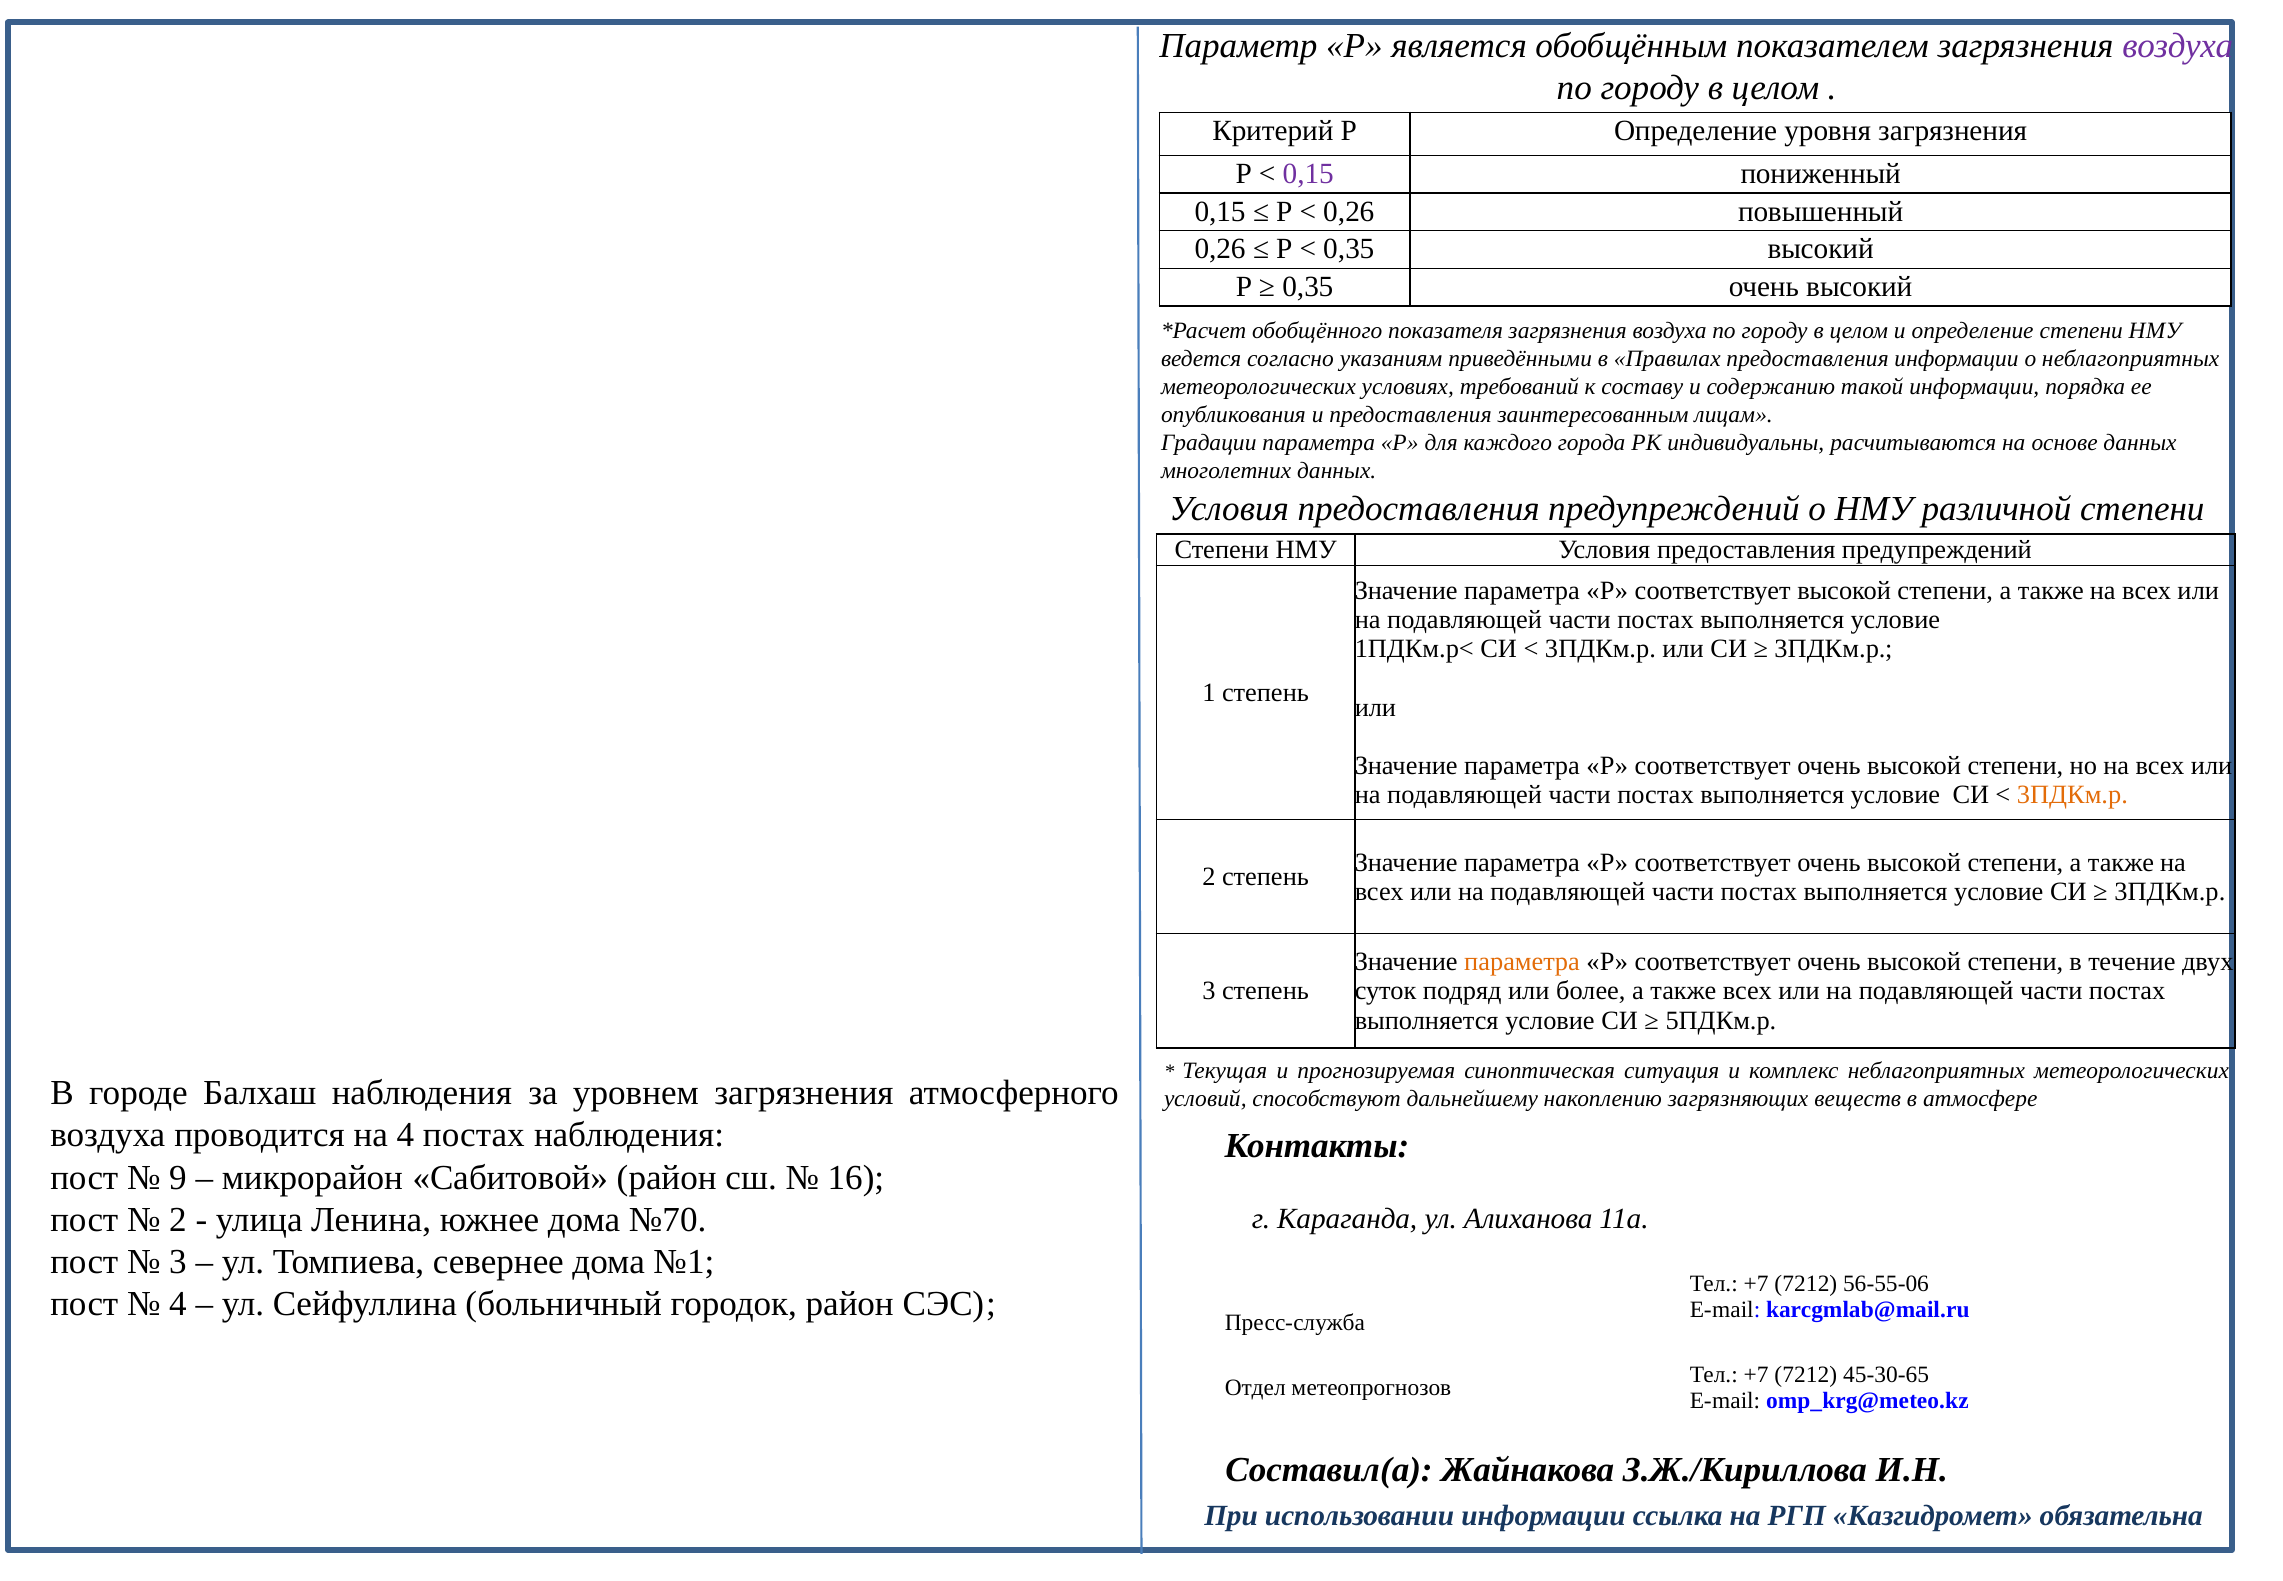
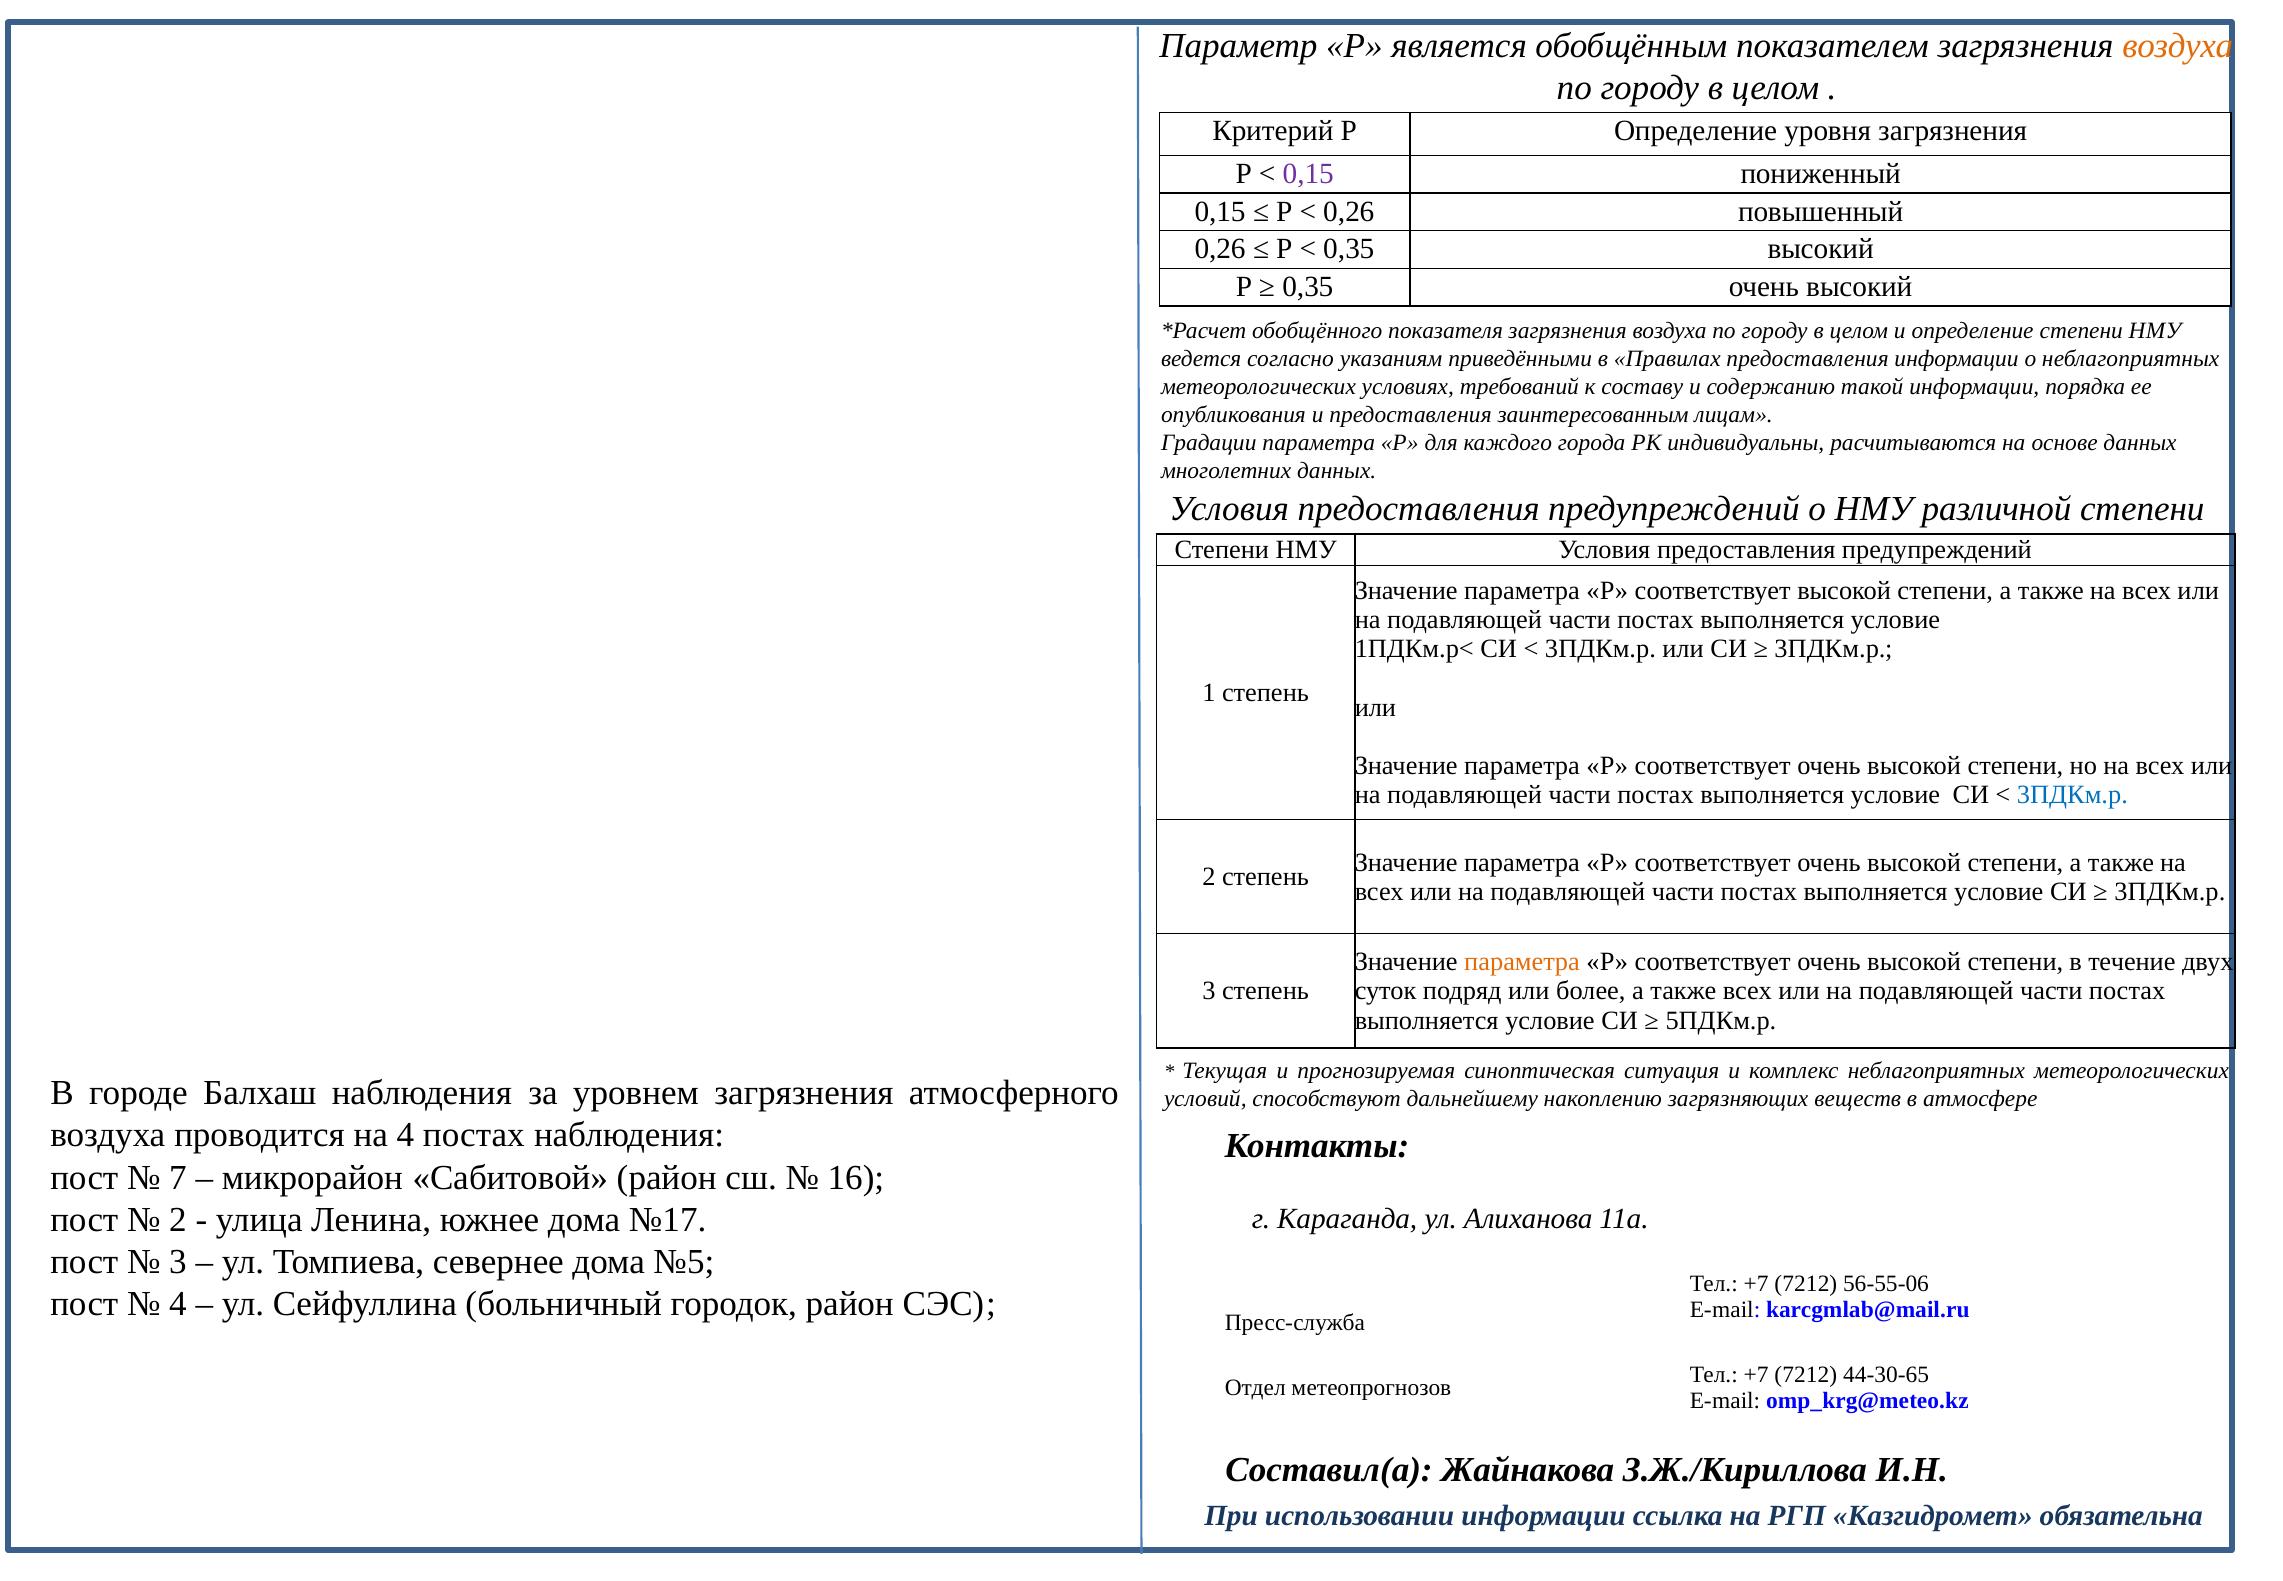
воздуха colour: purple -> orange (2178, 46)
3ПДКм.р colour: orange -> blue (2072, 795)
9: 9 -> 7 (178, 1177)
№70: №70 -> №17 (668, 1219)
№1: №1 -> №5 (684, 1261)
45-30-65: 45-30-65 -> 44-30-65 (1886, 1375)
